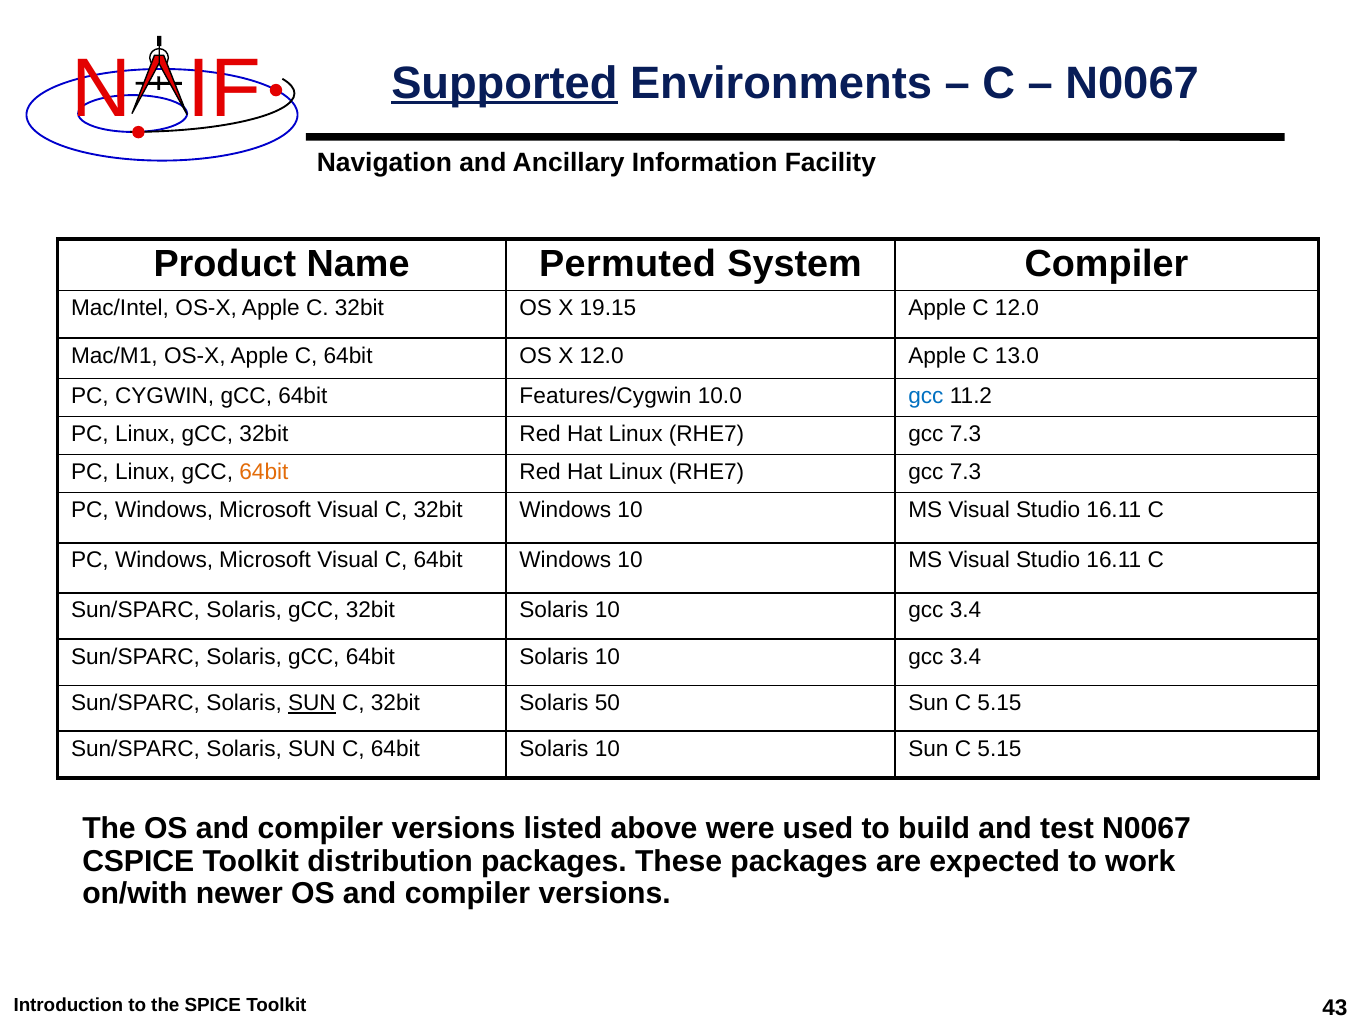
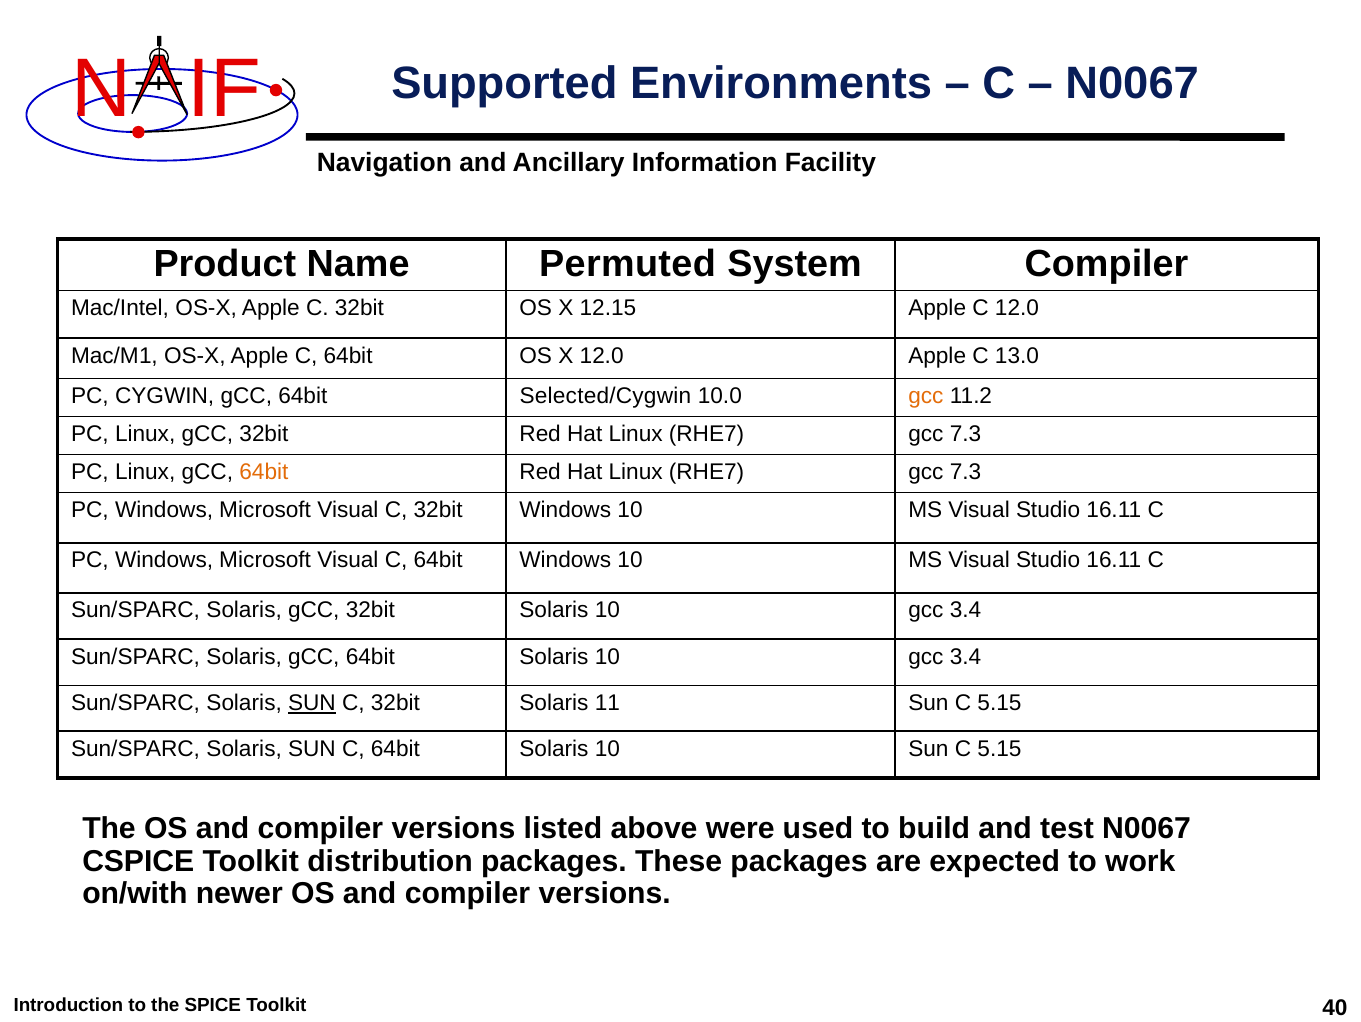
Supported underline: present -> none (504, 83)
19.15: 19.15 -> 12.15 (608, 308)
Features/Cygwin: Features/Cygwin -> Selected/Cygwin (605, 396)
gcc colour: blue -> orange (926, 396)
50: 50 -> 11 (607, 703)
43: 43 -> 40 (1335, 1007)
